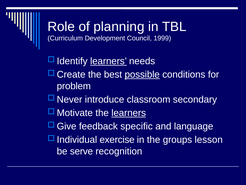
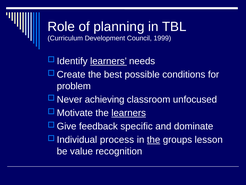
possible underline: present -> none (142, 74)
introduce: introduce -> achieving (105, 99)
secondary: secondary -> unfocused (195, 99)
language: language -> dominate (194, 126)
exercise: exercise -> process (117, 139)
the underline: none -> present (154, 139)
serve: serve -> value (81, 151)
